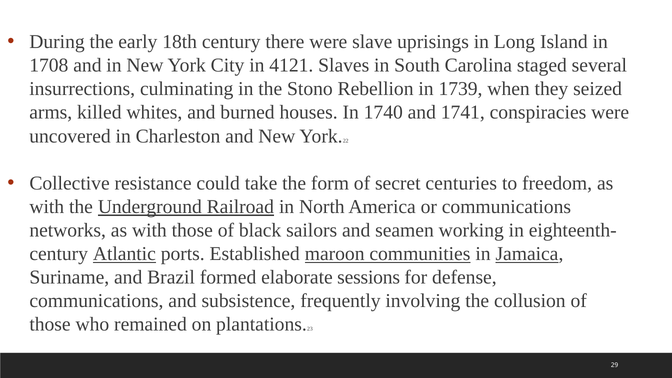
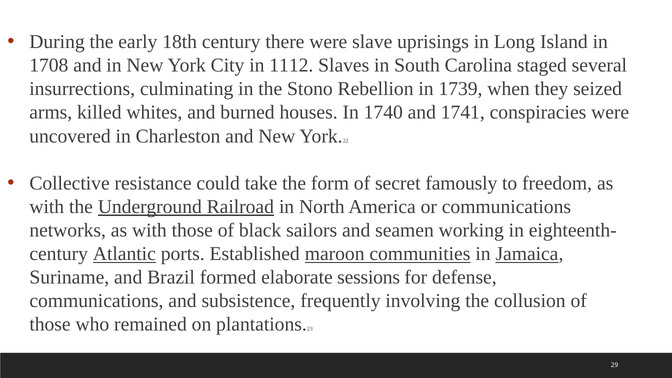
4121: 4121 -> 1112 (291, 65)
centuries: centuries -> famously (461, 183)
